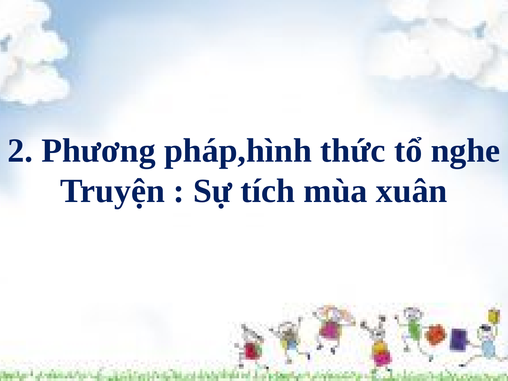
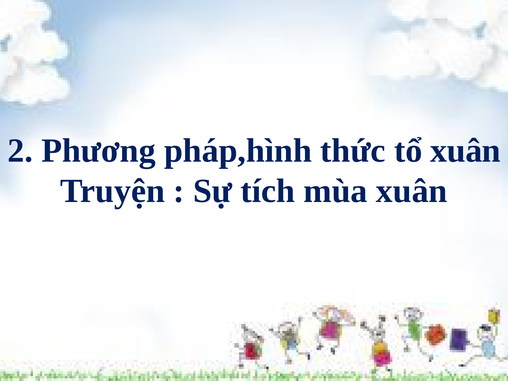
tổ nghe: nghe -> xuân (466, 151)
